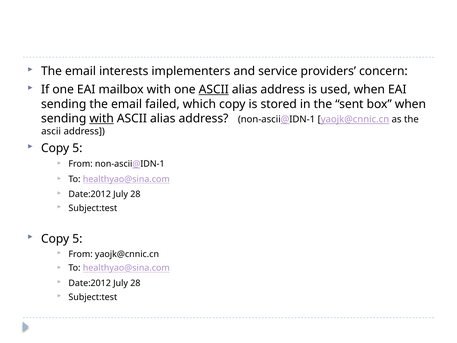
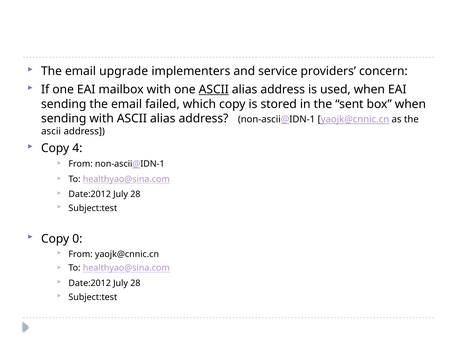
interests: interests -> upgrade (124, 71)
with underline: present -> none (102, 118)
5: 5 -> 4 (77, 148)
5: 5 -> 0 (77, 239)
